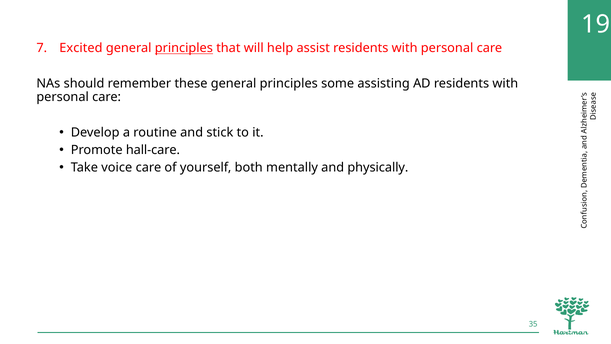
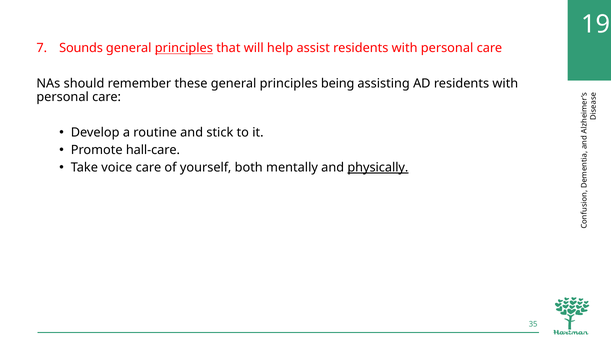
Excited: Excited -> Sounds (81, 48)
some: some -> being (338, 83)
physically underline: none -> present (378, 167)
